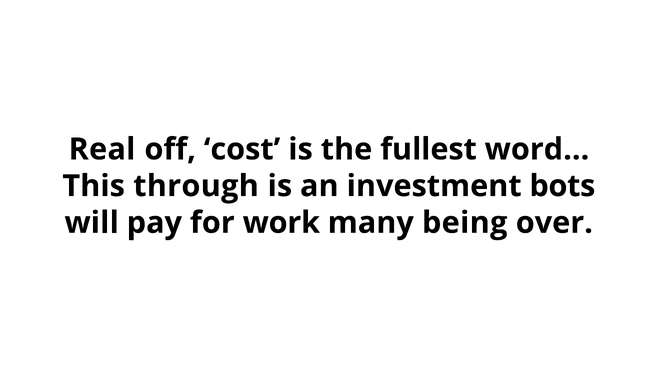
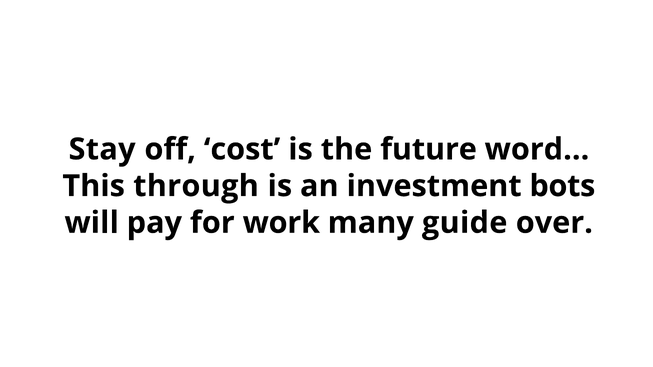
Real: Real -> Stay (102, 149)
fullest: fullest -> future (429, 149)
being: being -> guide (465, 223)
